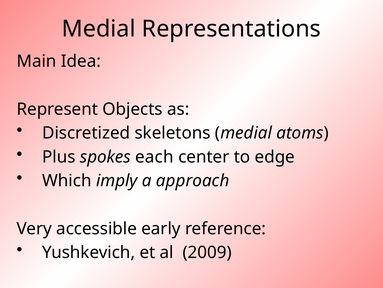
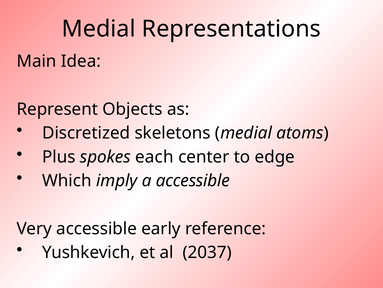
a approach: approach -> accessible (193, 180)
2009: 2009 -> 2037 (207, 252)
